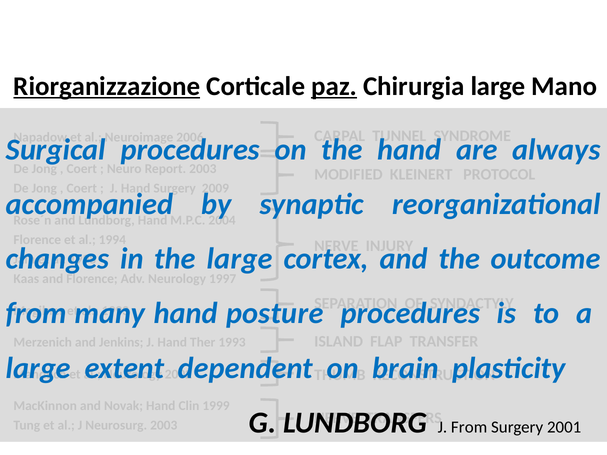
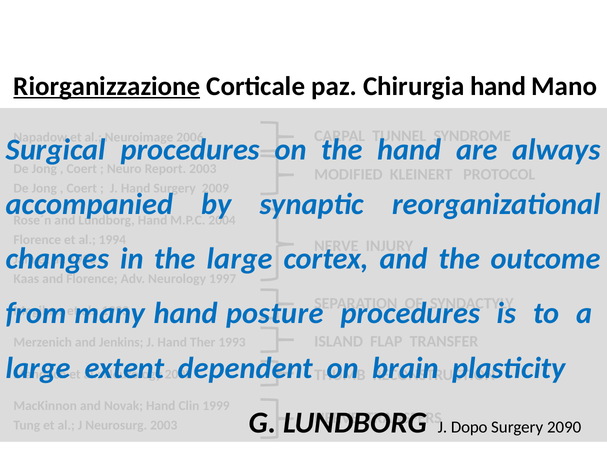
paz underline: present -> none (334, 86)
Chirurgia large: large -> hand (498, 86)
J From: From -> Dopo (469, 427)
2001: 2001 -> 2090 (564, 427)
